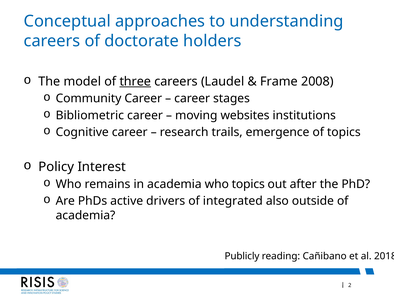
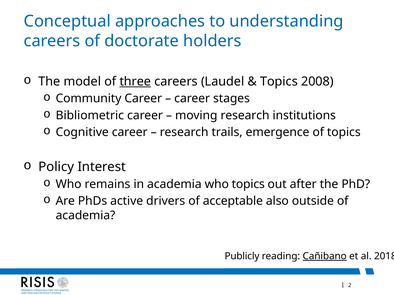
Frame: Frame -> Topics (279, 82)
moving websites: websites -> research (245, 115)
integrated: integrated -> acceptable (233, 201)
Cañibano underline: none -> present (325, 257)
